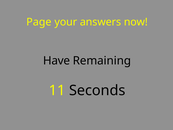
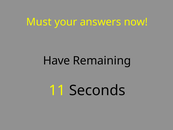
Page: Page -> Must (39, 22)
